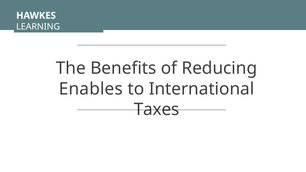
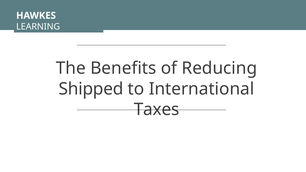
Enables: Enables -> Shipped (91, 89)
